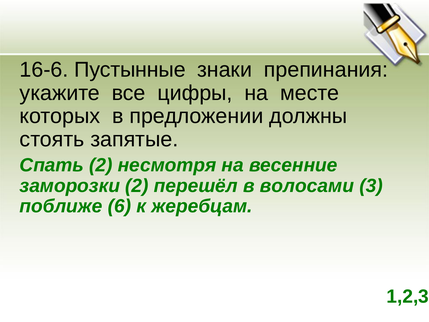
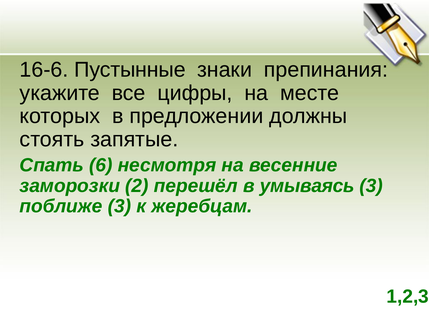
Спать 2: 2 -> 6 (101, 165)
волосами: волосами -> умываясь (307, 186)
поближе 6: 6 -> 3 (120, 206)
